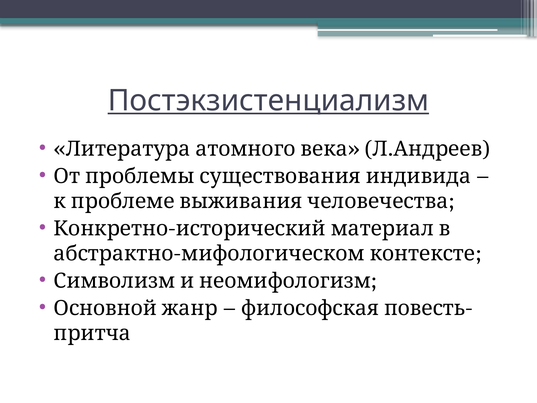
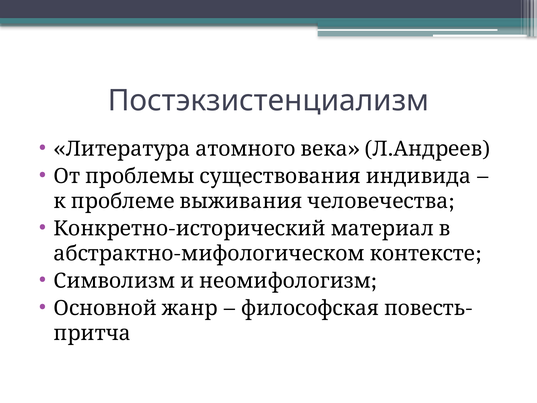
Постэкзистенциализм underline: present -> none (268, 101)
